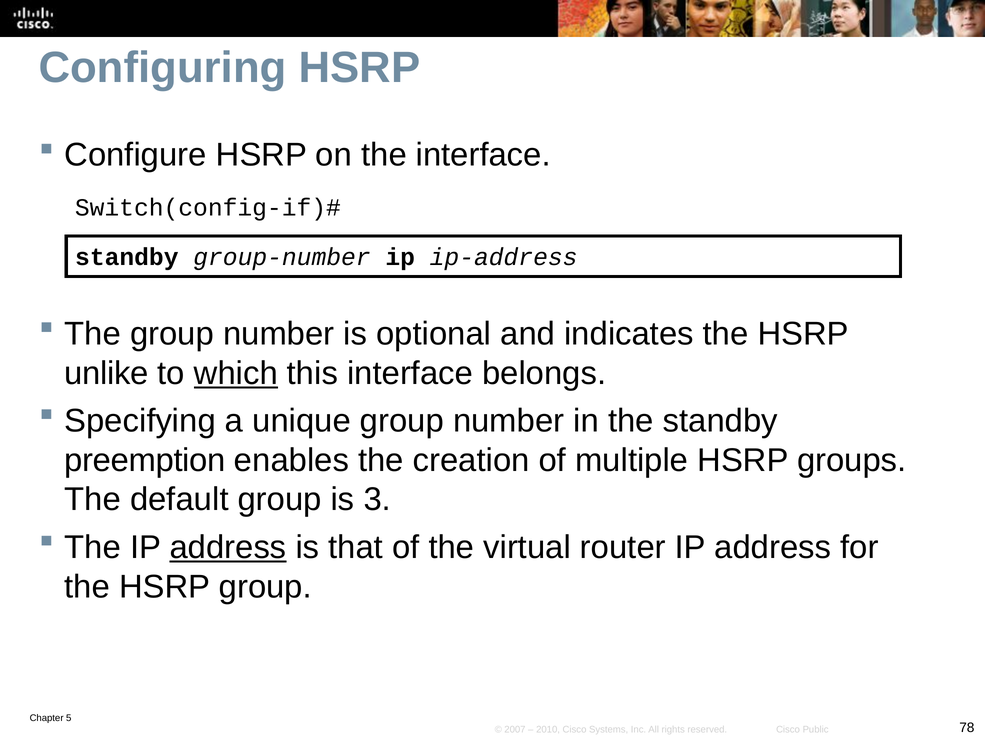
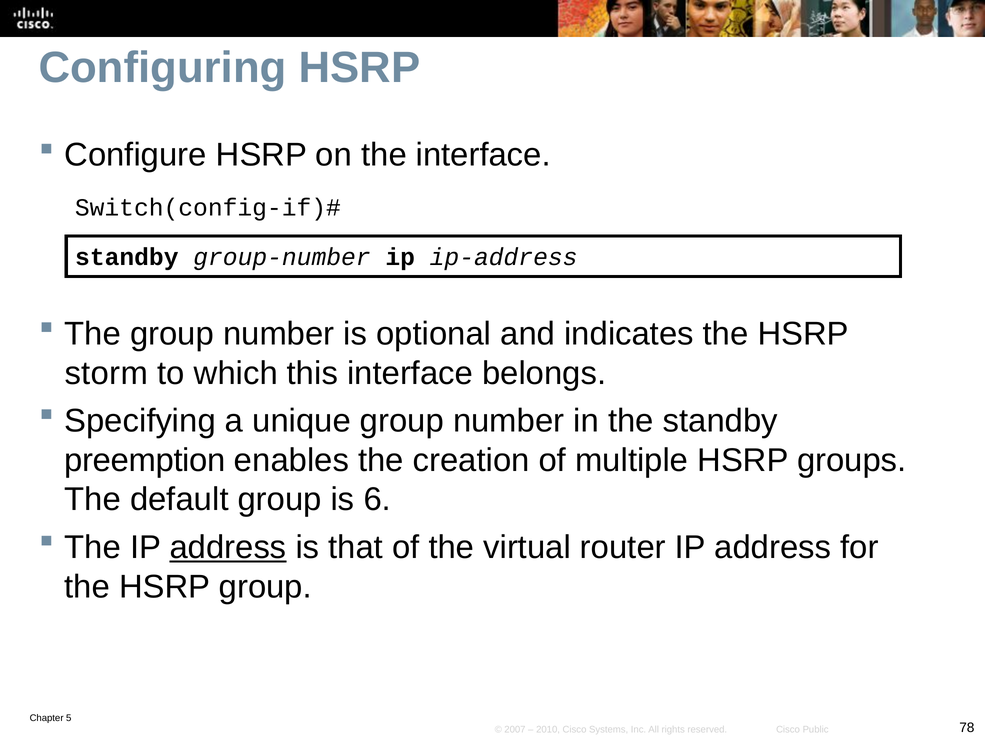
unlike: unlike -> storm (106, 373)
which underline: present -> none (236, 373)
3: 3 -> 6 (377, 499)
